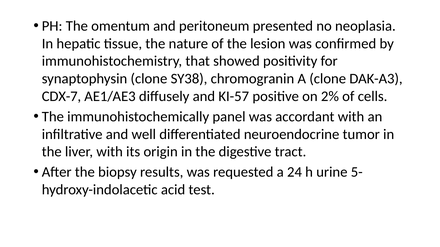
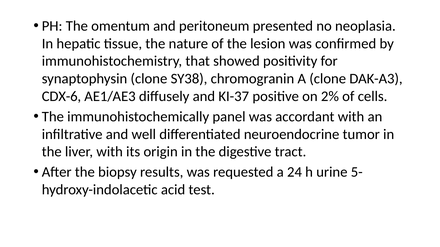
CDX-7: CDX-7 -> CDX-6 (61, 96)
KI-57: KI-57 -> KI-37 (234, 96)
